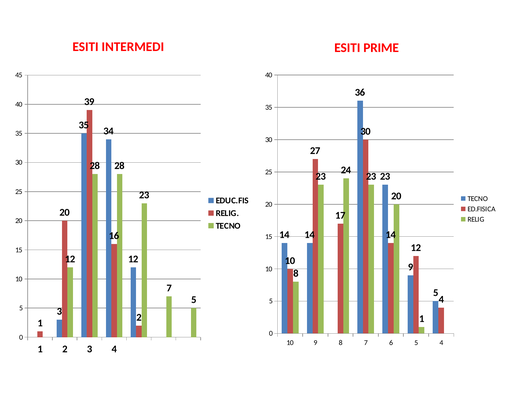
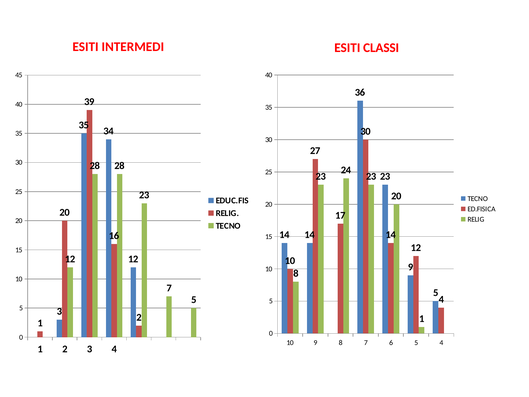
PRIME: PRIME -> CLASSI (381, 48)
